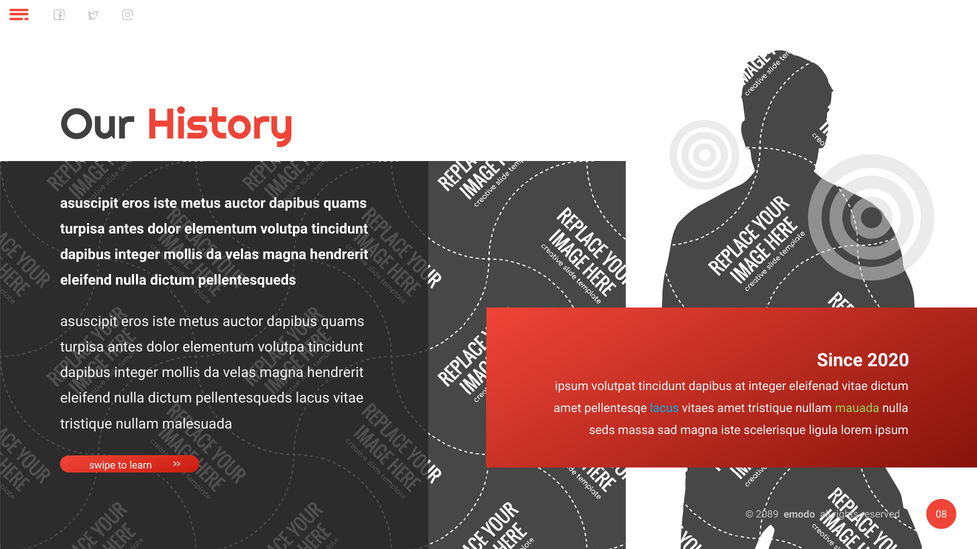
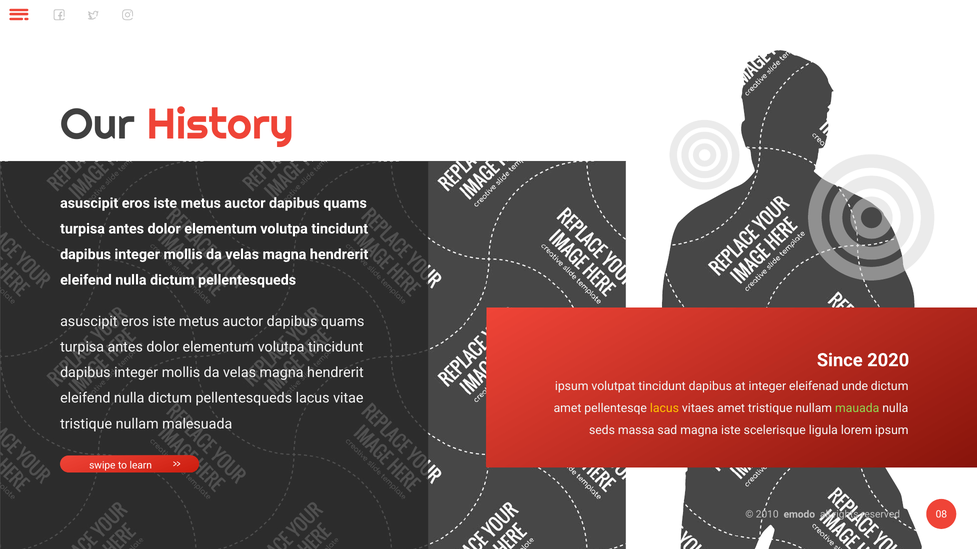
eleifenad vitae: vitae -> unde (855, 387)
lacus colour: light blue -> yellow (664, 409)
2089: 2089 -> 2010 (767, 515)
